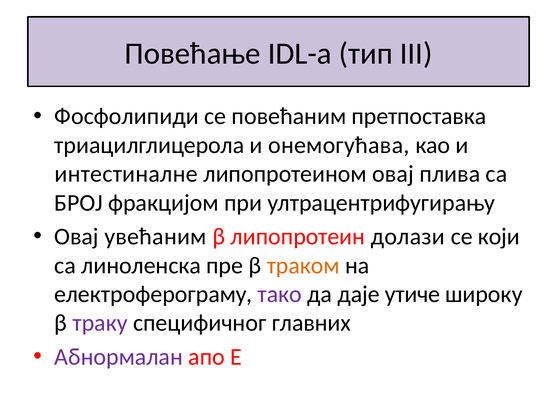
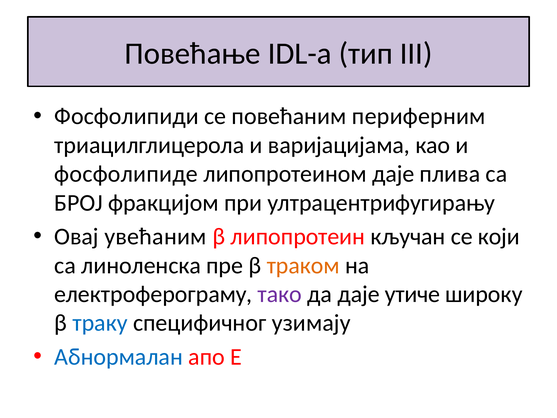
претпоставка: претпоставка -> периферним (419, 116)
онемогућава: онемогућава -> варијацијама (339, 145)
интестиналне: интестиналне -> фосфолипиде (126, 174)
липопротеином овај: овај -> даје (393, 174)
долази: долази -> кључан (408, 236)
траку colour: purple -> blue (100, 323)
главних: главних -> узимају (311, 323)
Абнормалан colour: purple -> blue (119, 357)
